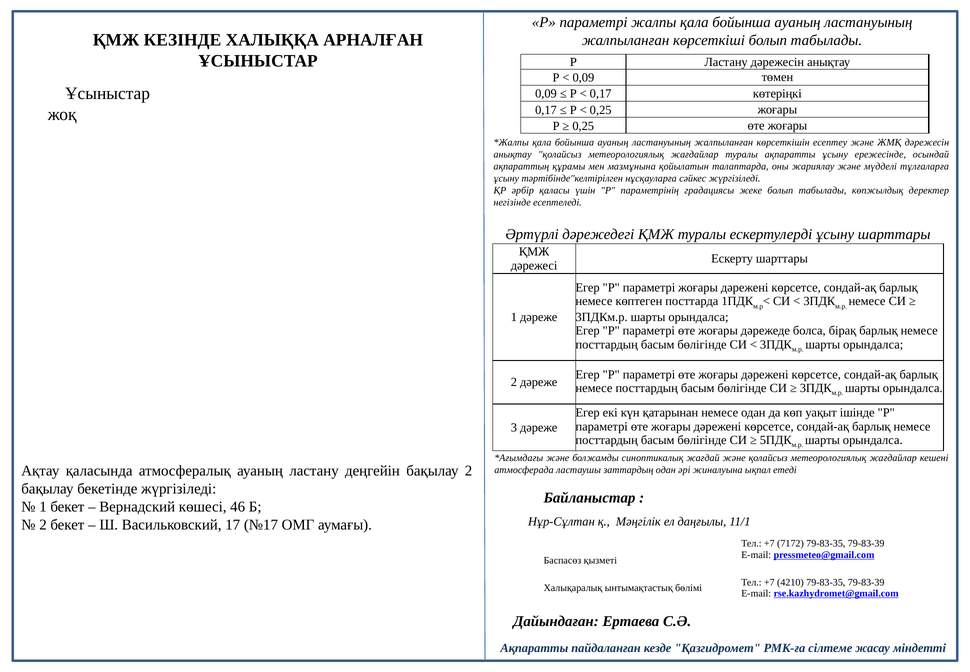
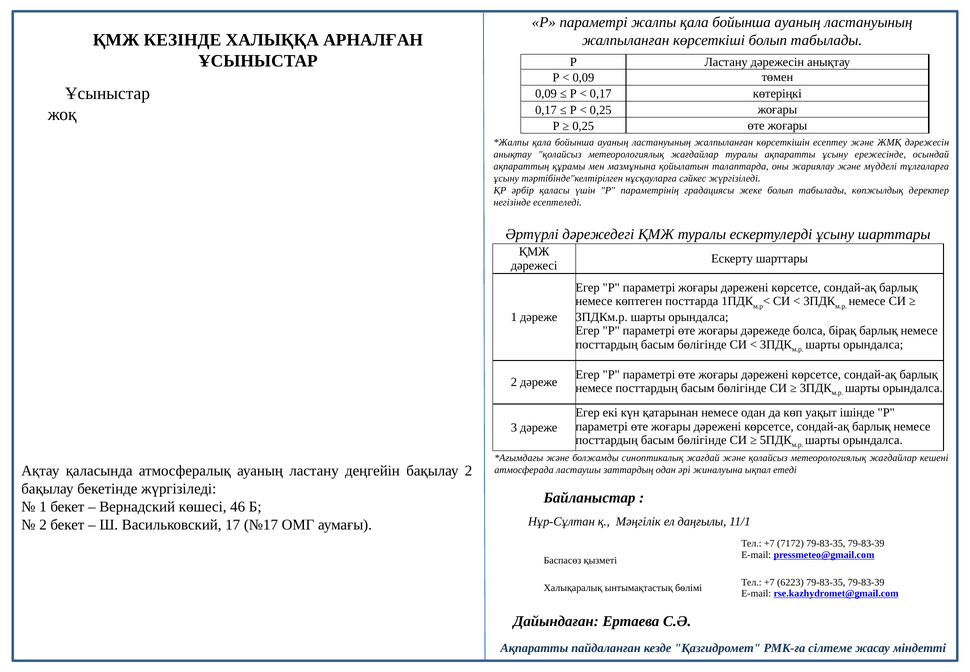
4210: 4210 -> 6223 (790, 582)
